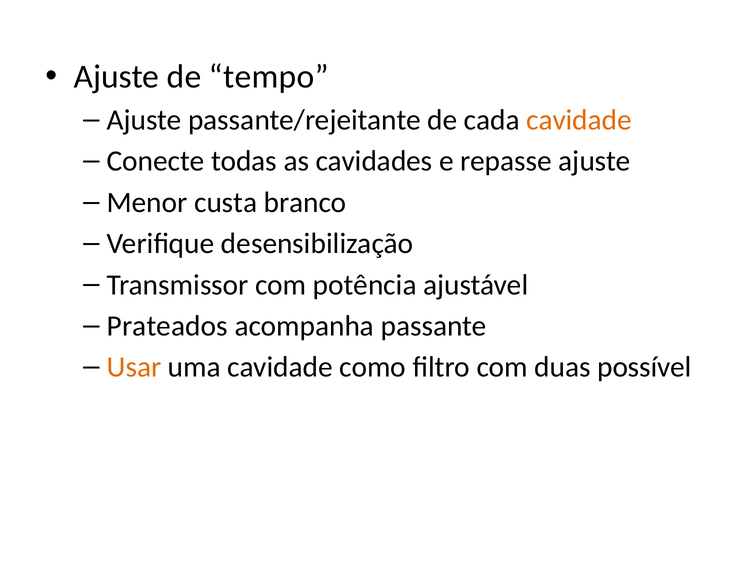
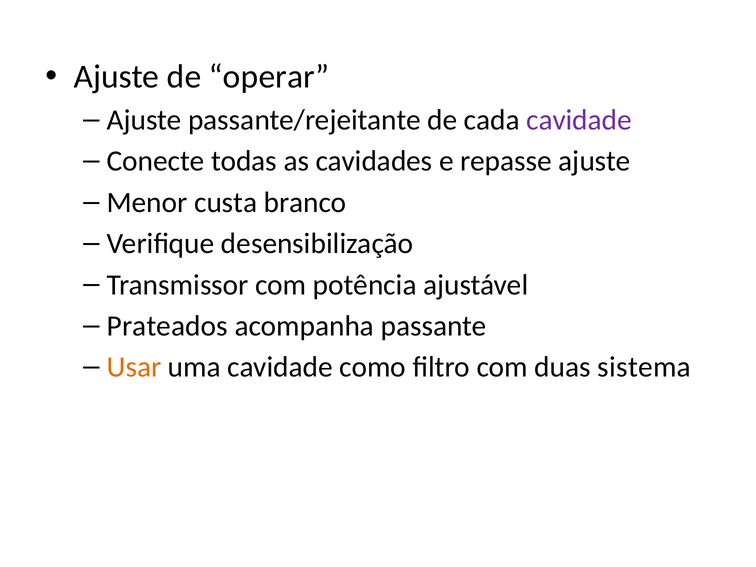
tempo: tempo -> operar (269, 77)
cavidade colour: orange -> purple (579, 120)
possível: possível -> sistema (644, 367)
